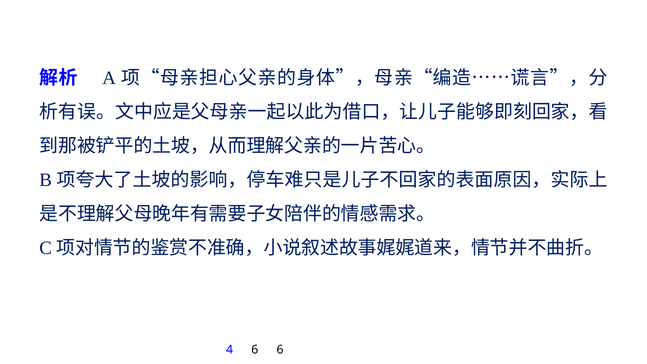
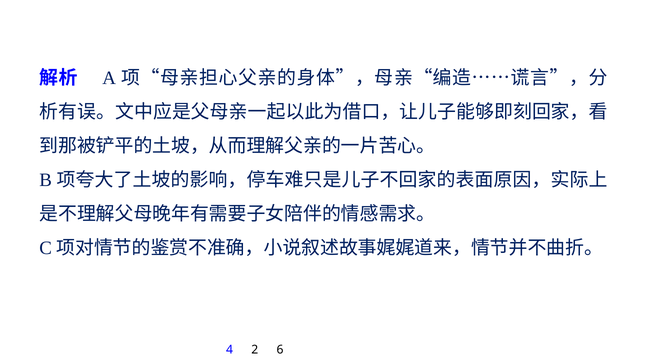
4 6: 6 -> 2 (255, 350)
